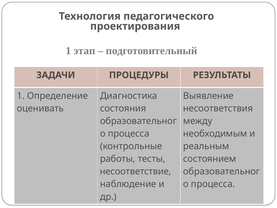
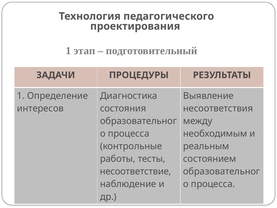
оценивать: оценивать -> интересов (40, 108)
